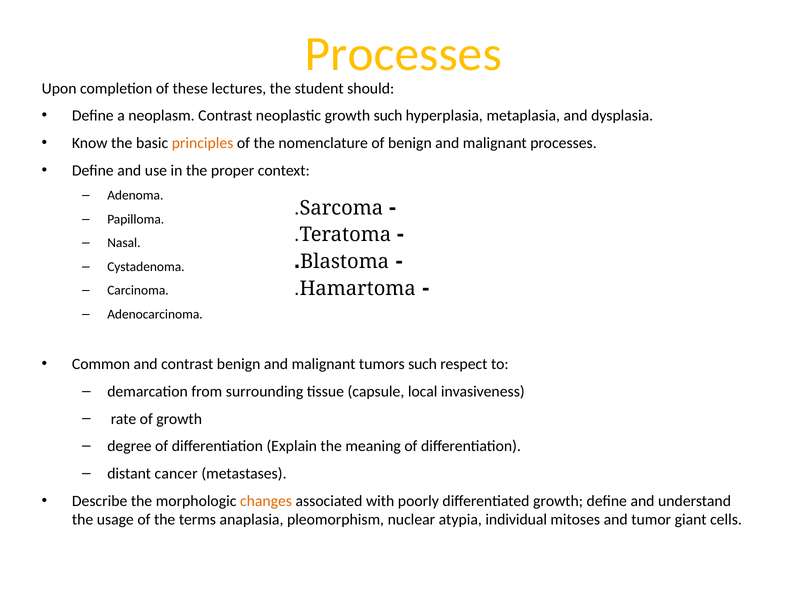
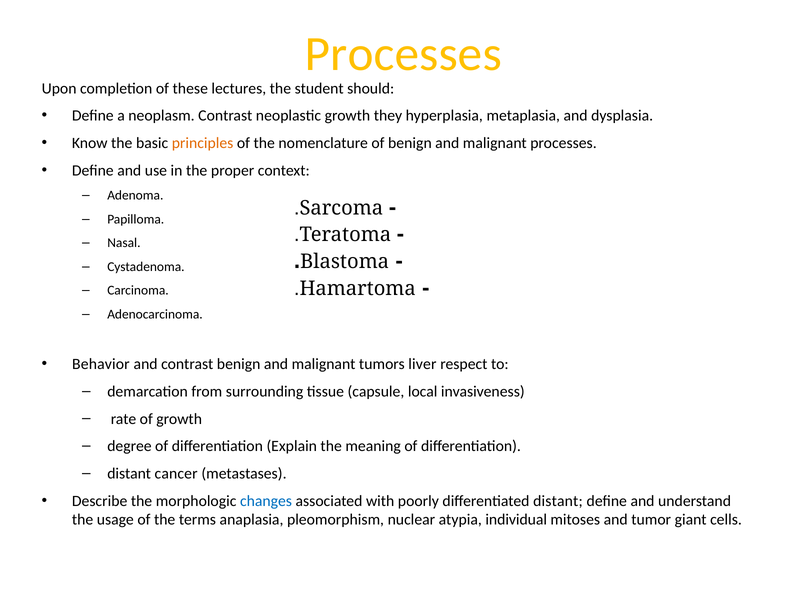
growth such: such -> they (388, 116)
Common: Common -> Behavior (101, 364)
tumors such: such -> liver (422, 364)
changes colour: orange -> blue (266, 501)
differentiated growth: growth -> distant (558, 501)
